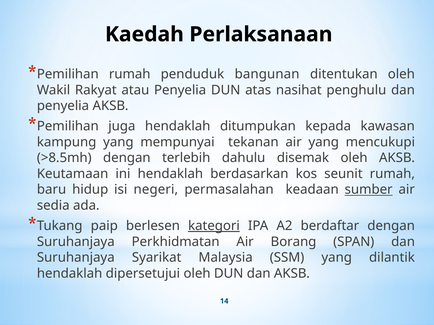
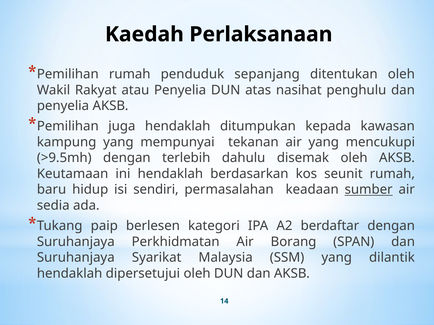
bangunan: bangunan -> sepanjang (267, 74)
>8.5mh: >8.5mh -> >9.5mh (64, 158)
negeri: negeri -> sendiri (156, 190)
kategori underline: present -> none (214, 226)
